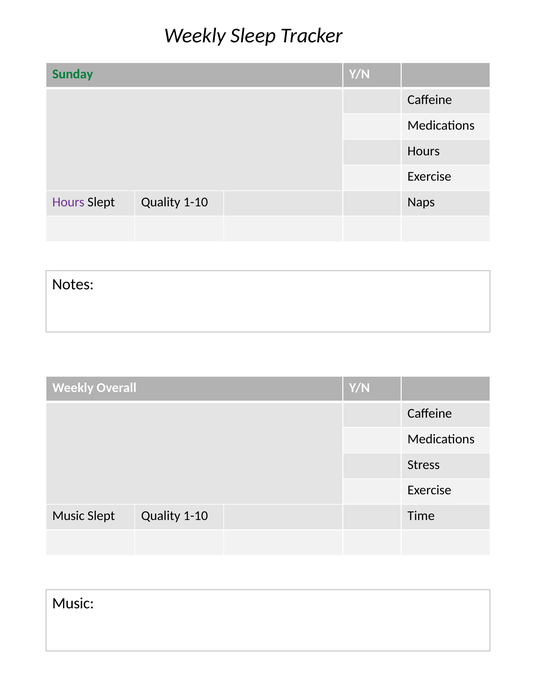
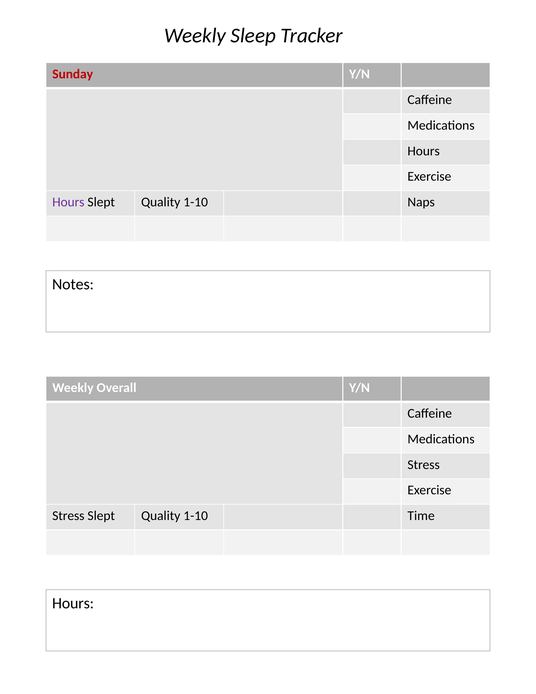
Sunday colour: green -> red (73, 74)
Music: Music -> Stress (68, 516)
Music: Music -> Hours (73, 603)
